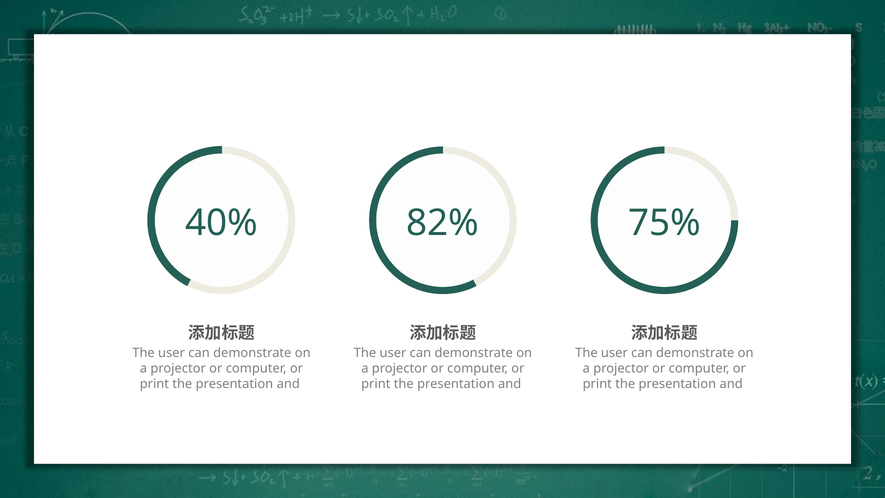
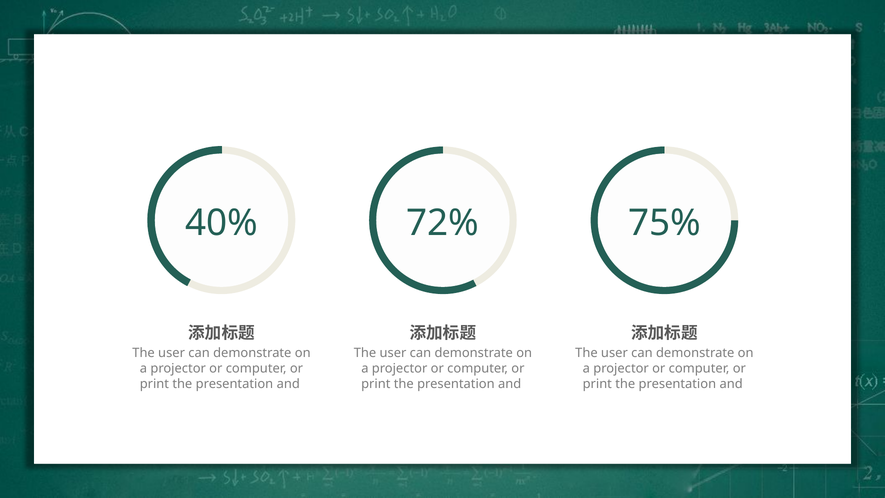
82%: 82% -> 72% (443, 223)
